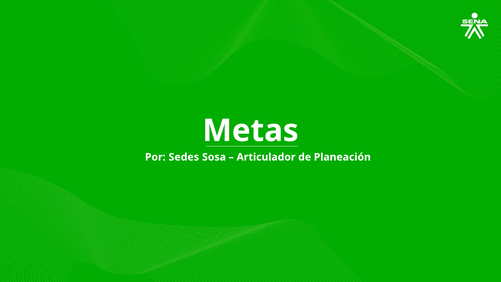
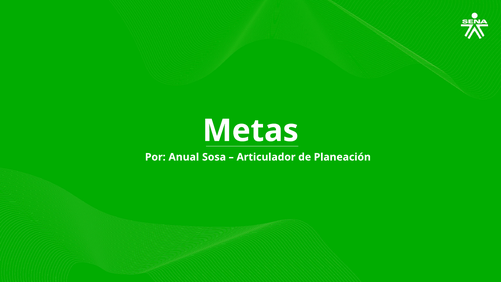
Sedes: Sedes -> Anual (184, 157)
